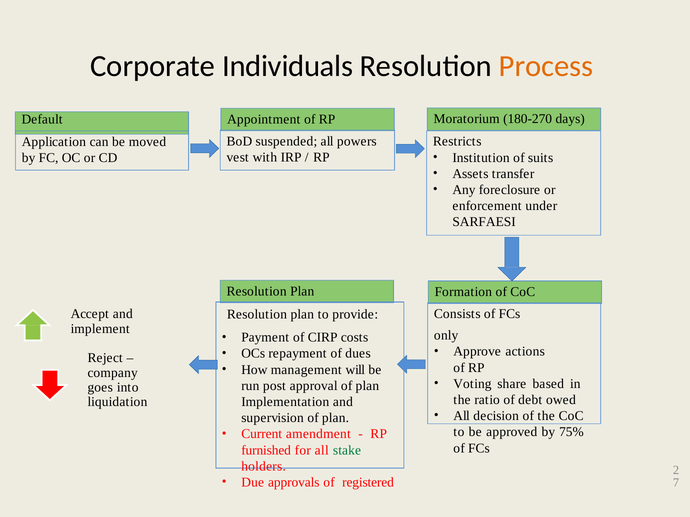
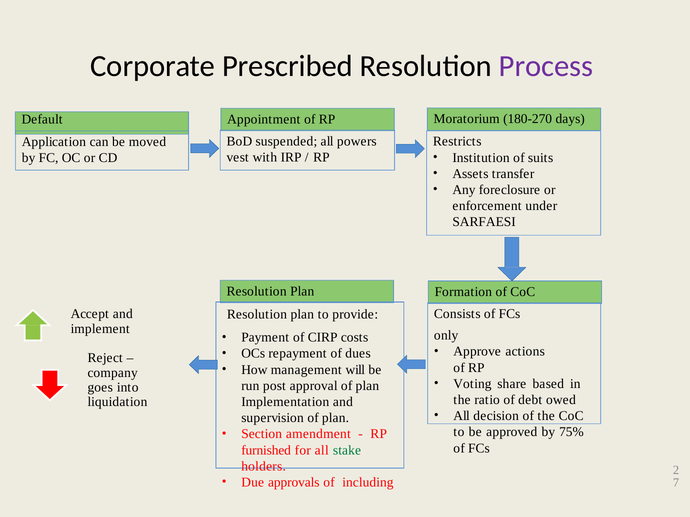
Individuals: Individuals -> Prescribed (288, 66)
Process colour: orange -> purple (546, 66)
Current: Current -> Section (262, 434)
registered: registered -> including (368, 483)
